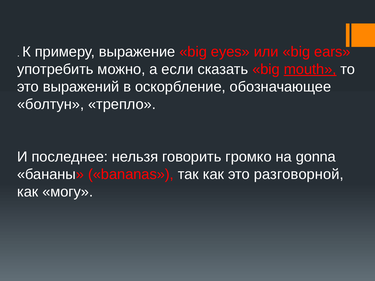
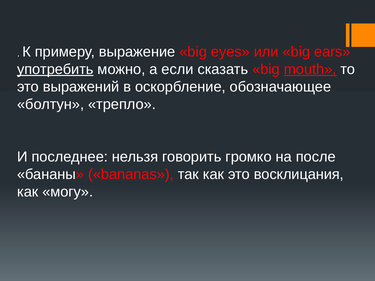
употребить underline: none -> present (55, 69)
gonna: gonna -> после (316, 157)
разговорной: разговорной -> восклицания (299, 174)
